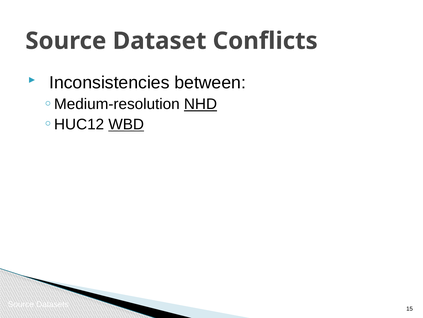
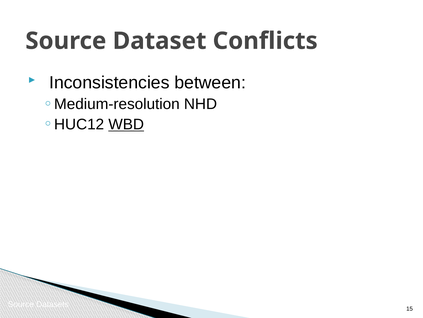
NHD underline: present -> none (200, 104)
